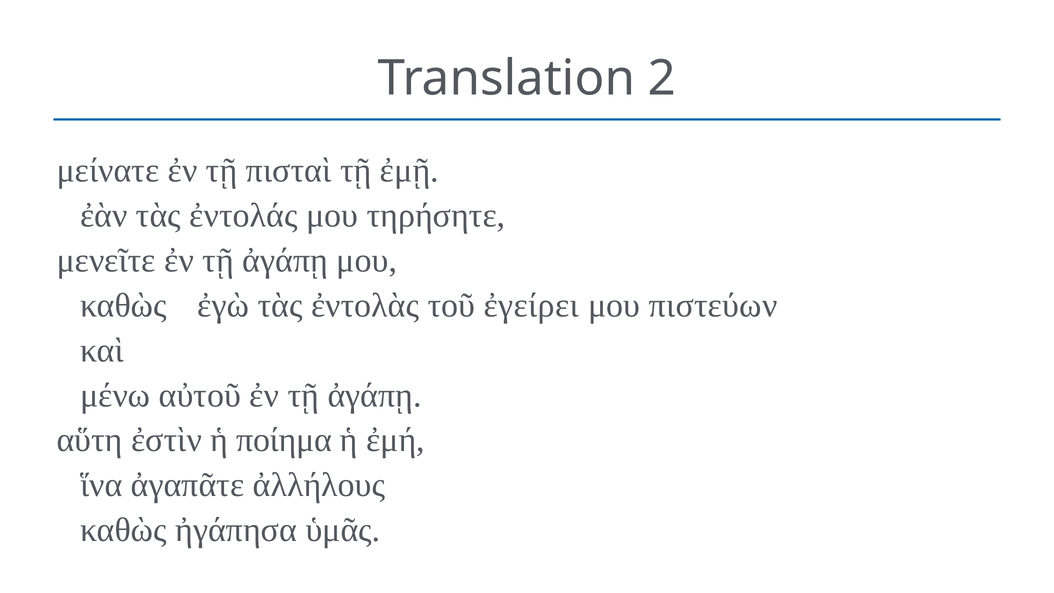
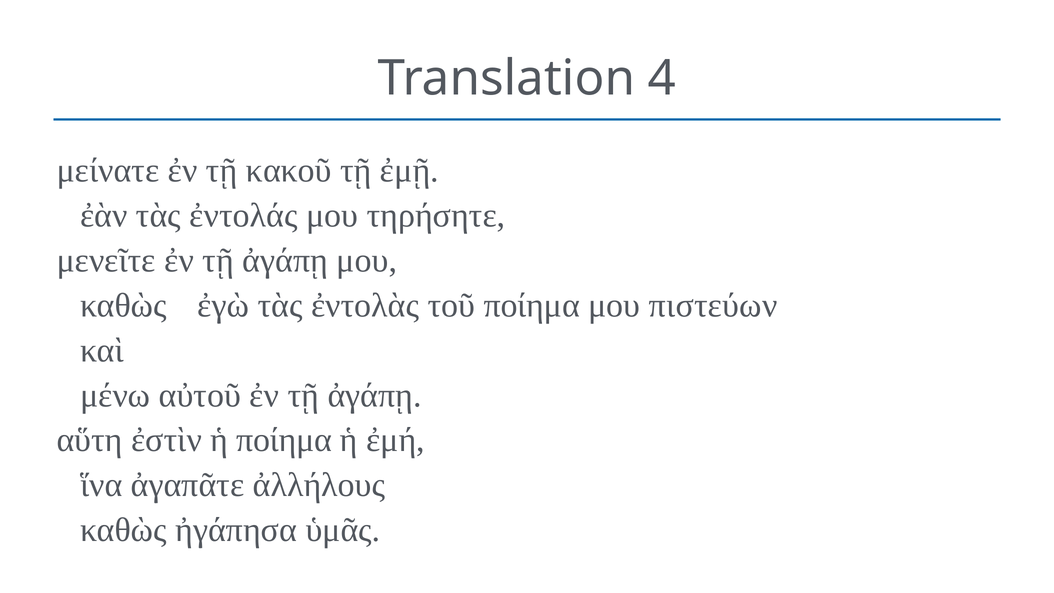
2: 2 -> 4 (662, 78)
πισταὶ: πισταὶ -> κακοῦ (289, 171)
τοῦ ἐγείρει: ἐγείρει -> ποίημα (532, 305)
